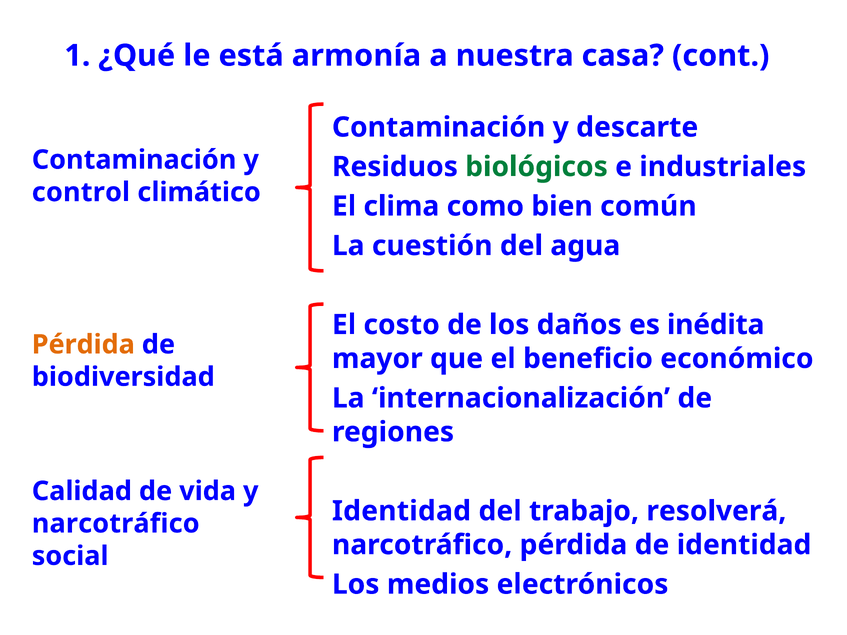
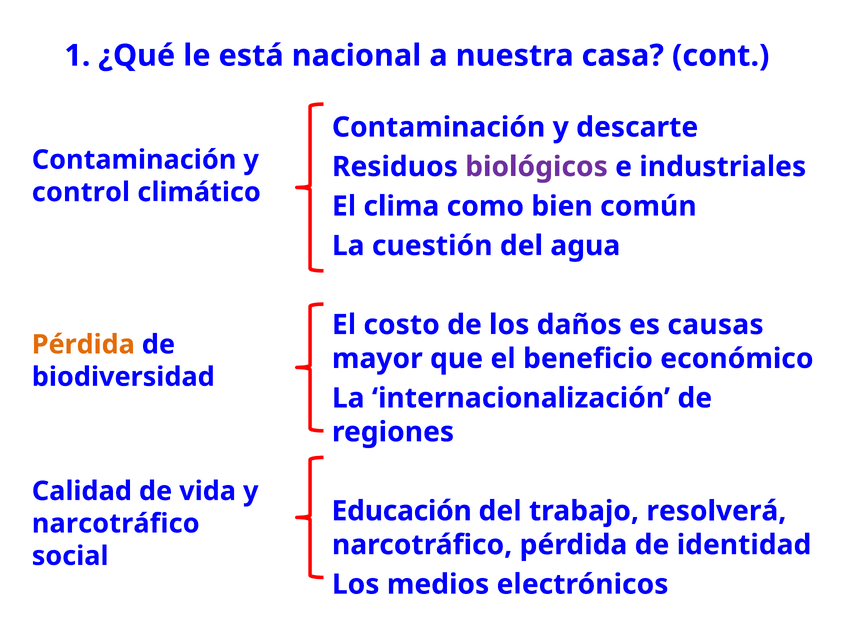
armonía: armonía -> nacional (357, 56)
biológicos colour: green -> purple (536, 167)
inédita: inédita -> causas (715, 325)
Identidad: Identidad -> Educación (402, 511)
